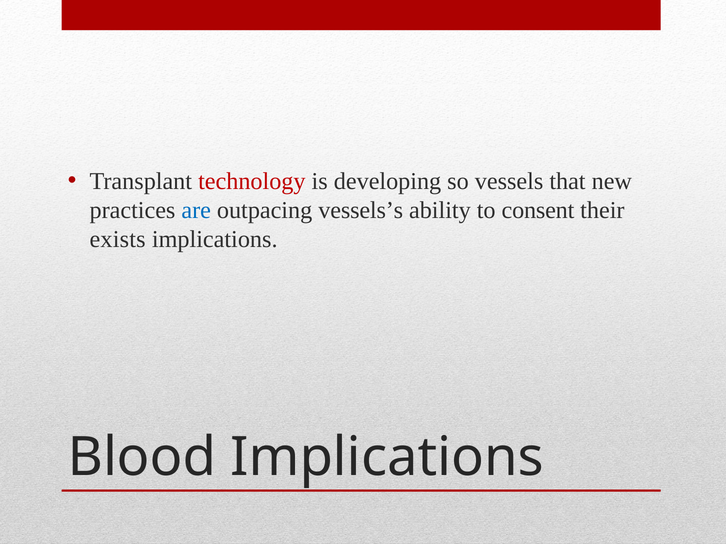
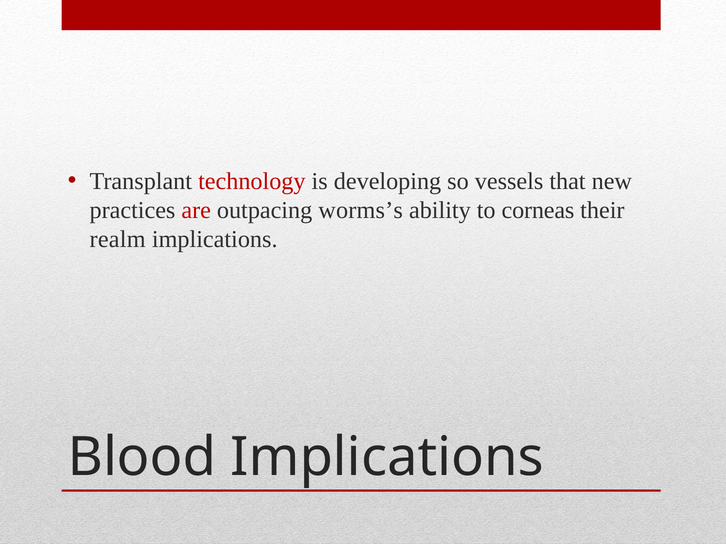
are colour: blue -> red (196, 210)
vessels’s: vessels’s -> worms’s (361, 210)
consent: consent -> corneas (538, 210)
exists: exists -> realm (118, 239)
